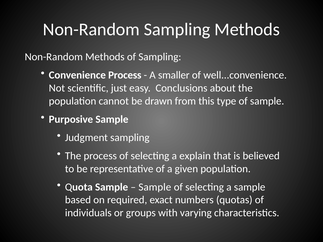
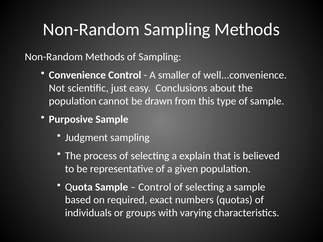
Convenience Process: Process -> Control (125, 75)
Sample: Sample -> Control (155, 187)
